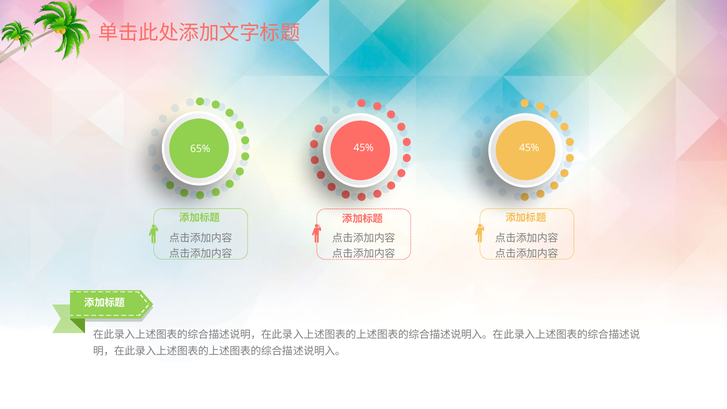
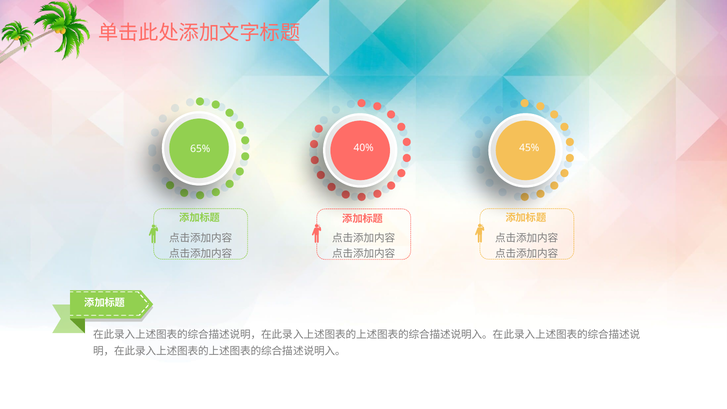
65% 45%: 45% -> 40% (364, 148)
